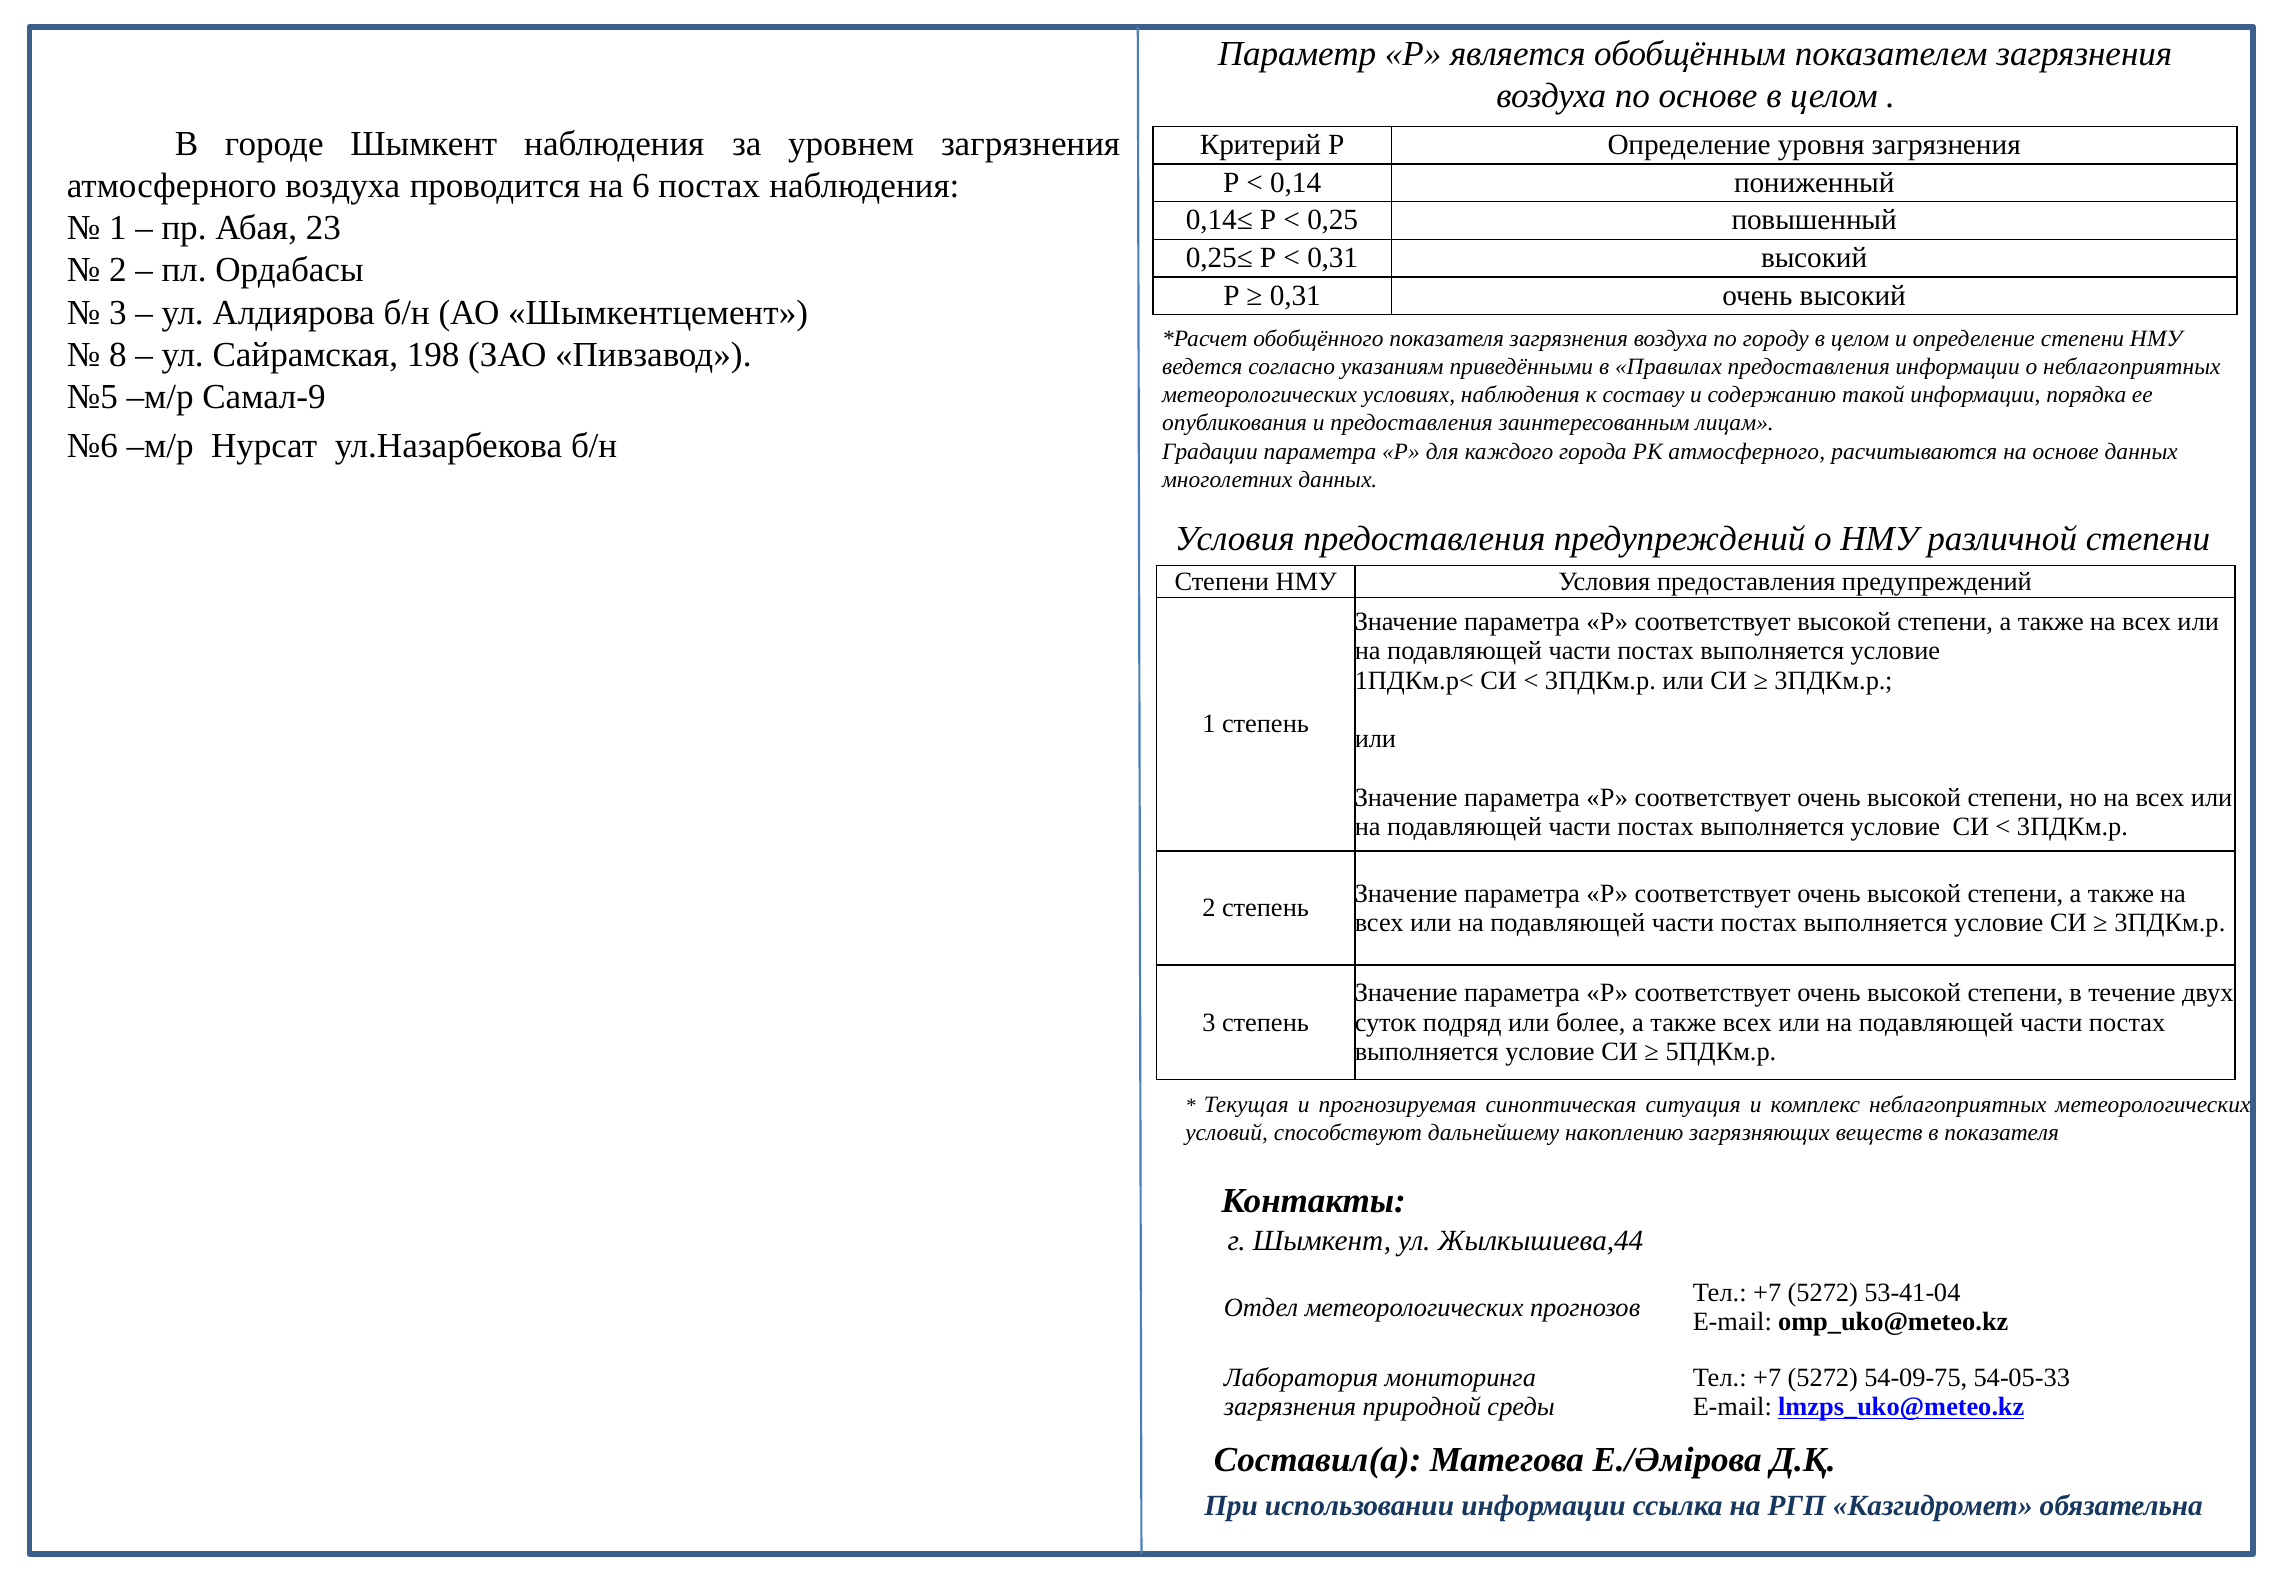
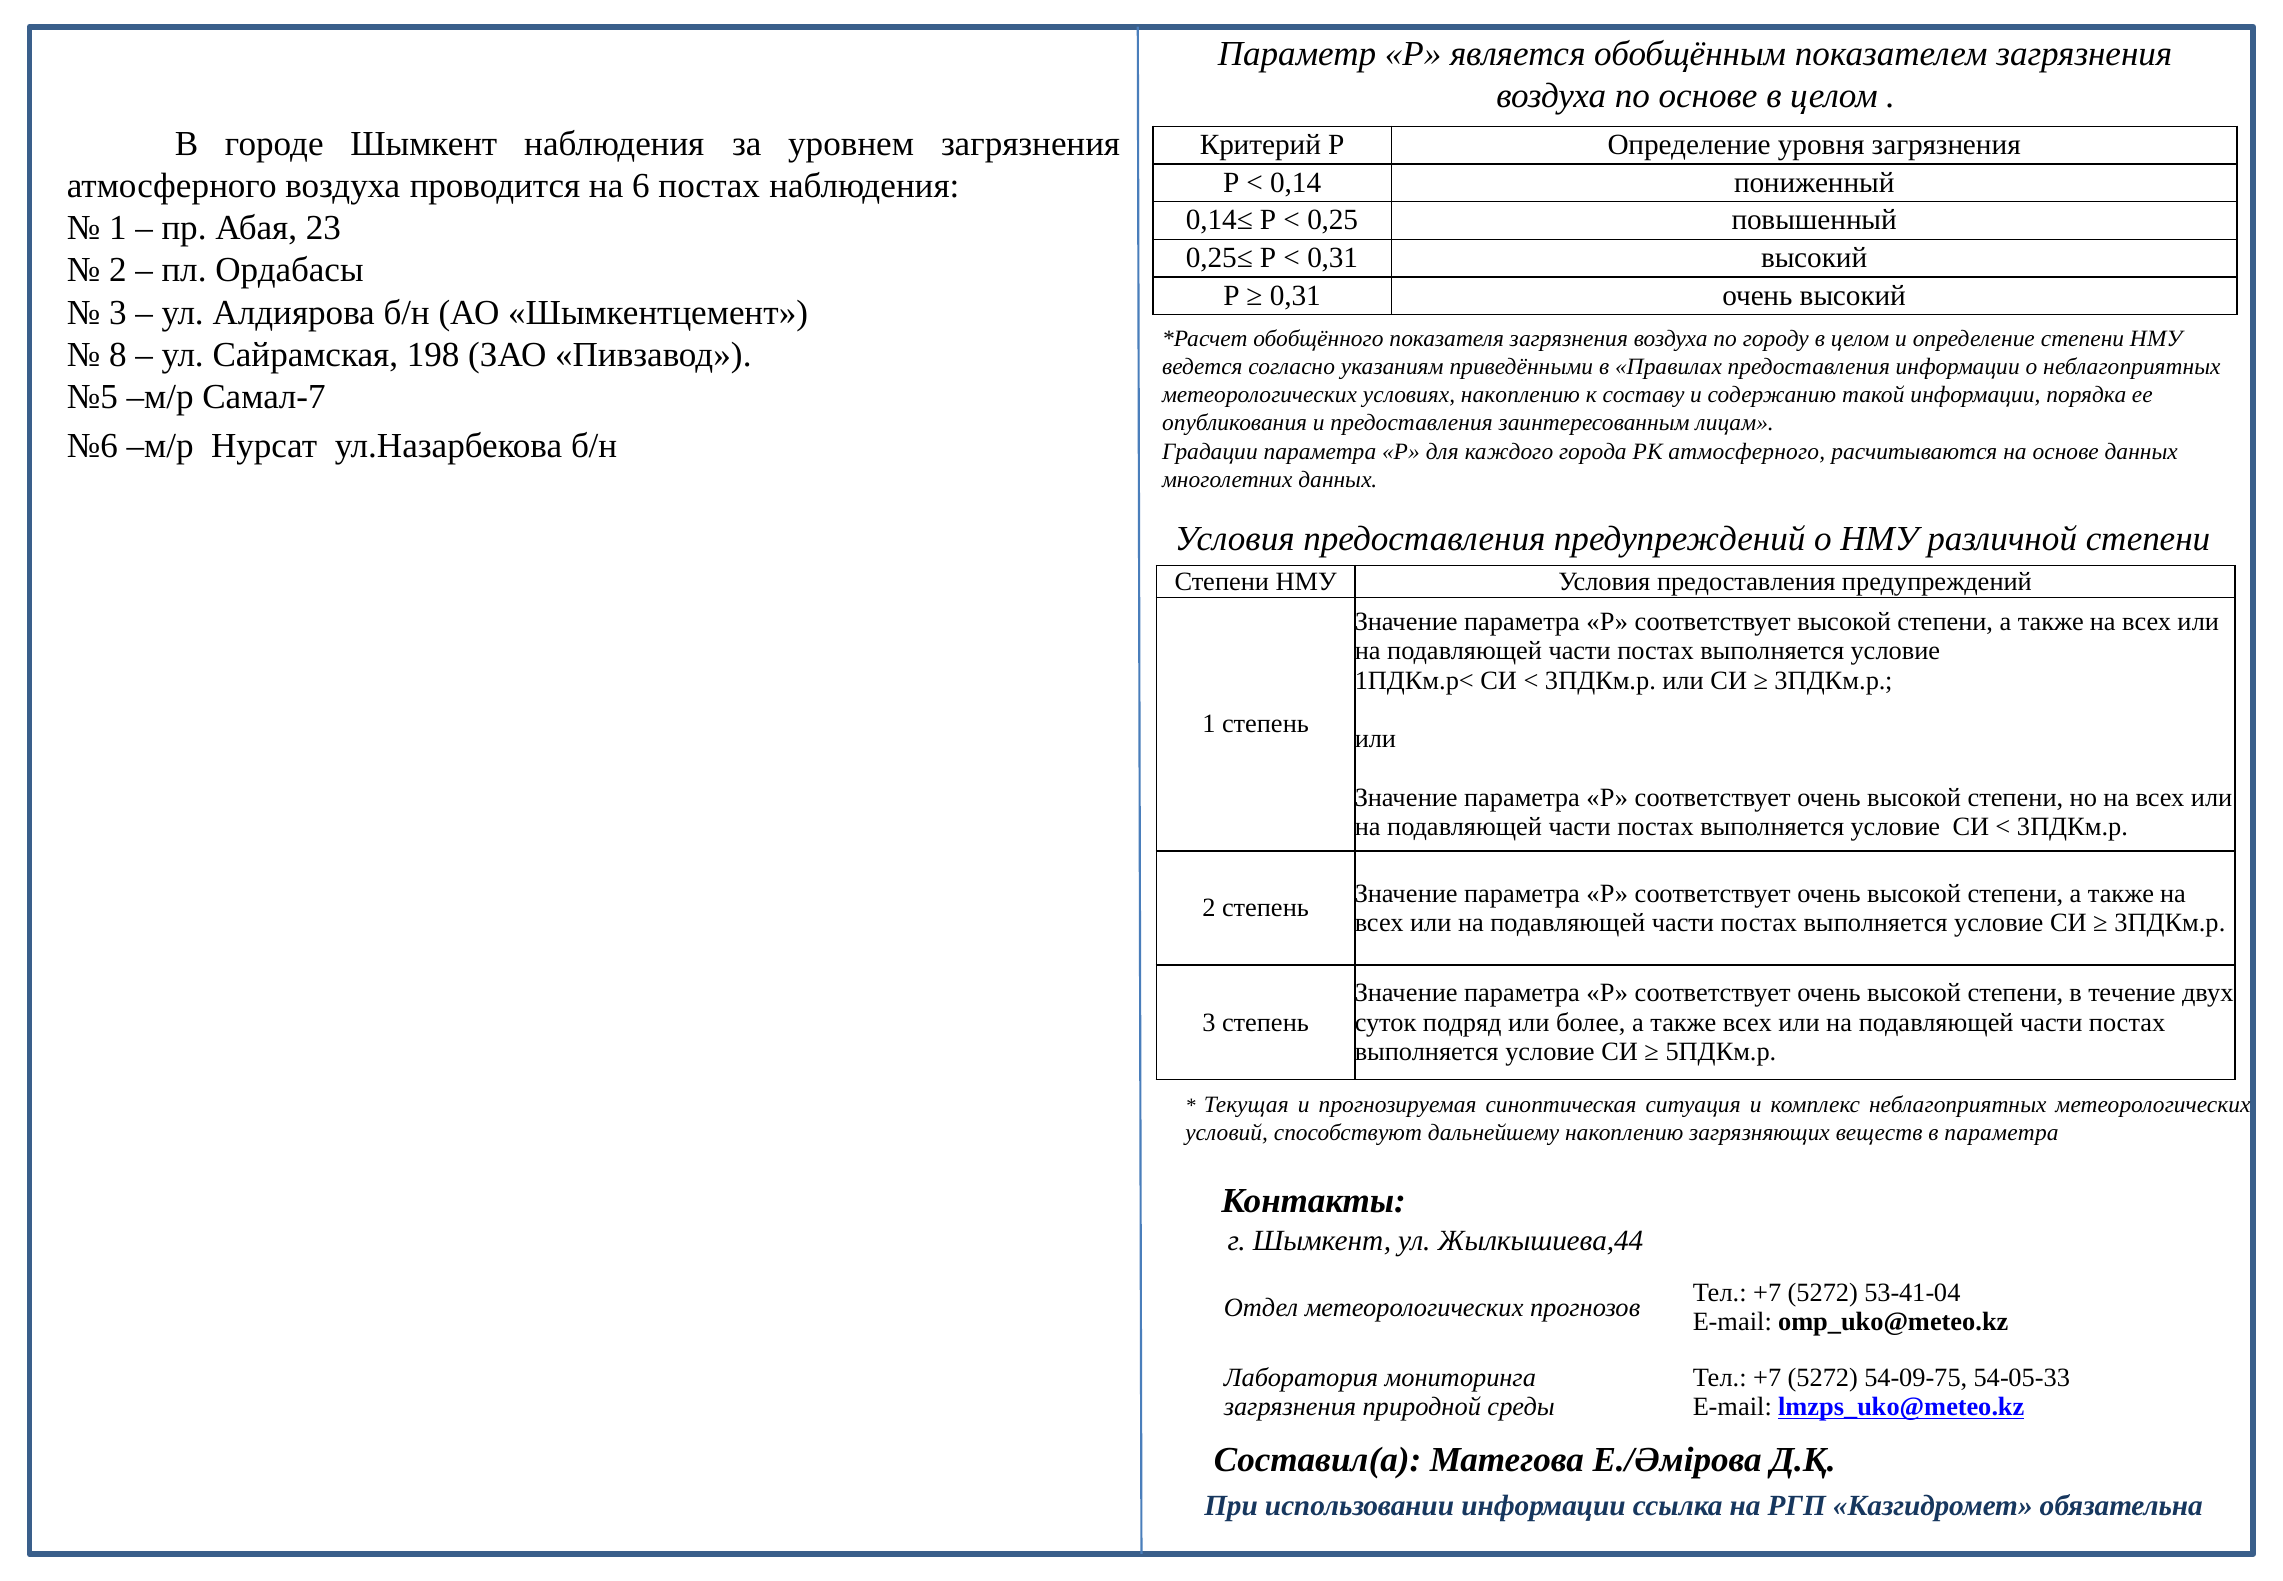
Самал-9: Самал-9 -> Самал-7 (264, 397)
условиях наблюдения: наблюдения -> накоплению (1520, 395)
в показателя: показателя -> параметра (2002, 1132)
